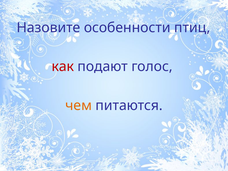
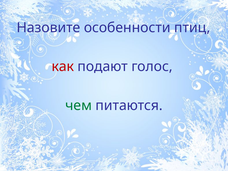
чем colour: orange -> green (79, 106)
